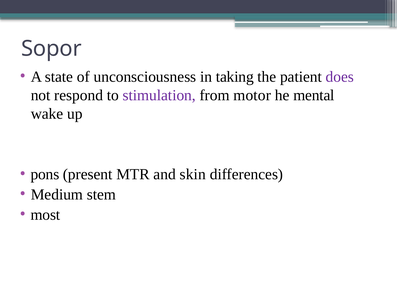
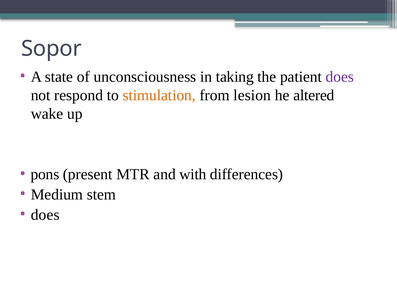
stimulation colour: purple -> orange (159, 95)
motor: motor -> lesion (252, 95)
mental: mental -> altered (314, 95)
skin: skin -> with (193, 174)
most: most -> does (45, 214)
